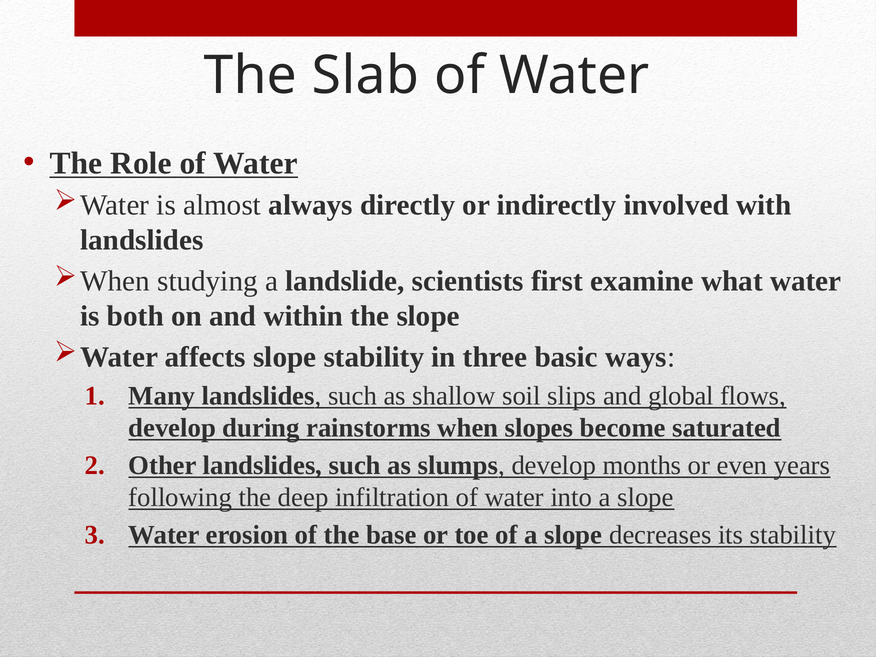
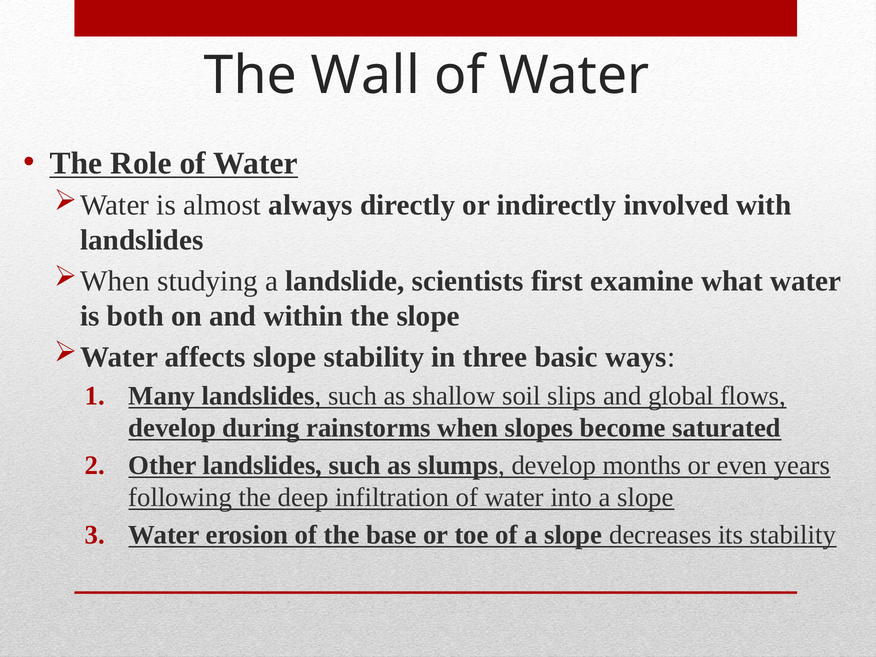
Slab: Slab -> Wall (365, 76)
